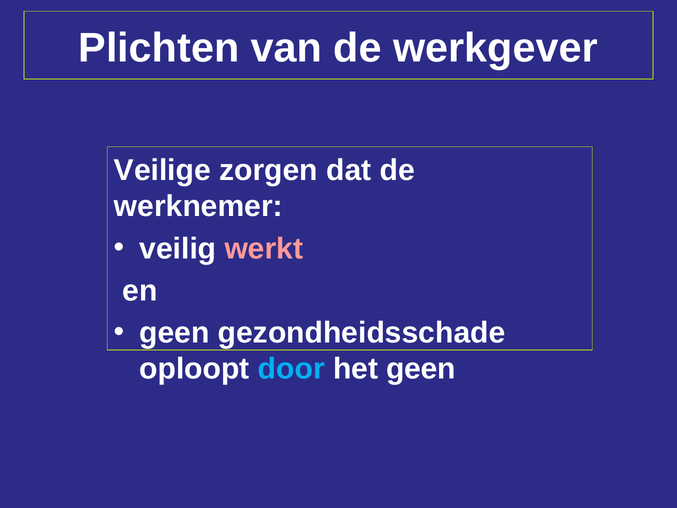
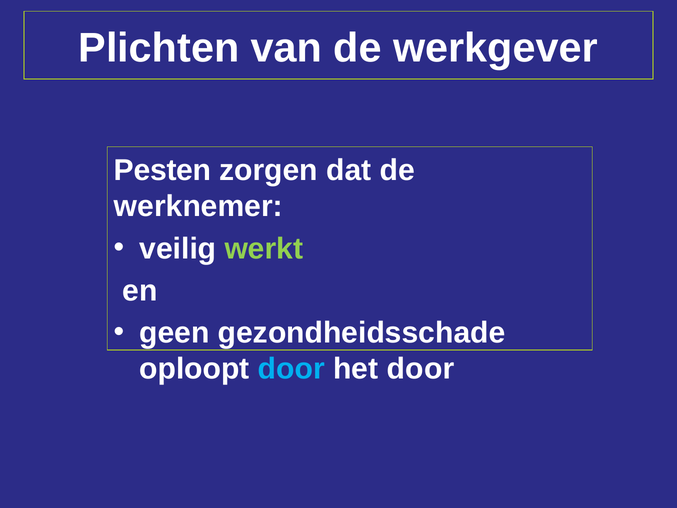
Veilige: Veilige -> Pesten (163, 170)
werkt colour: pink -> light green (264, 248)
het geen: geen -> door (421, 369)
